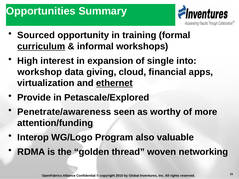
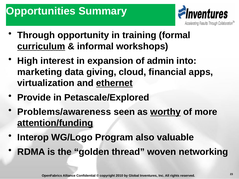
Sourced: Sourced -> Through (36, 35)
single: single -> admin (161, 61)
workshop: workshop -> marketing (40, 72)
Penetrate/awareness: Penetrate/awareness -> Problems/awareness (64, 112)
worthy underline: none -> present (166, 112)
attention/funding underline: none -> present (55, 123)
